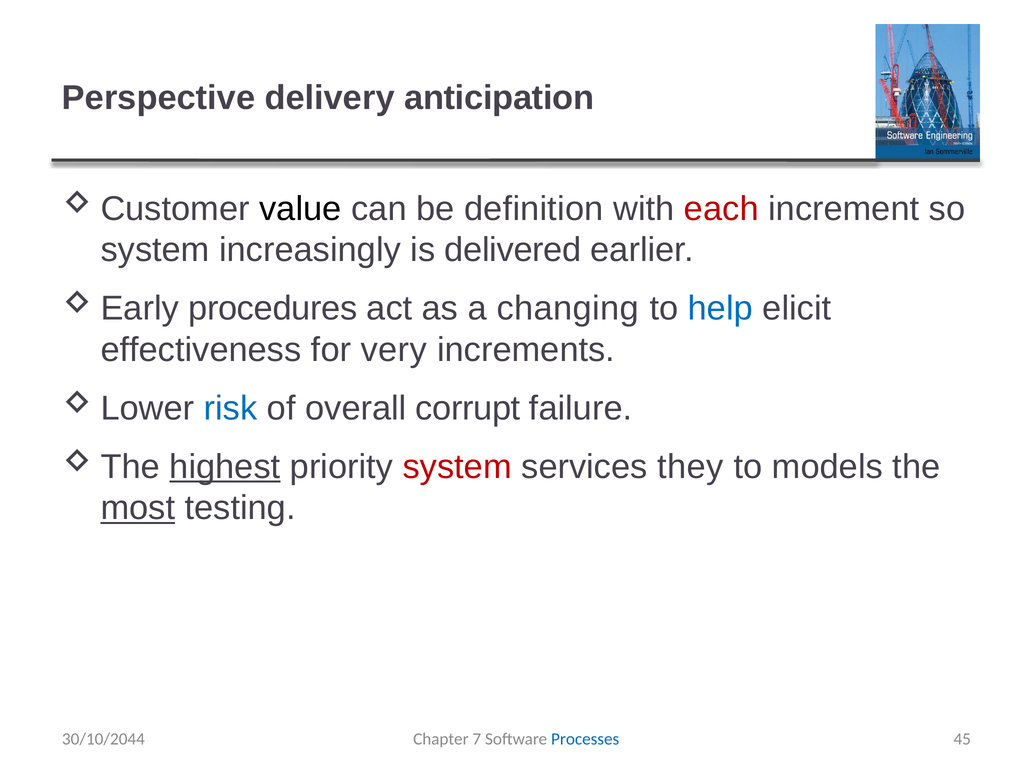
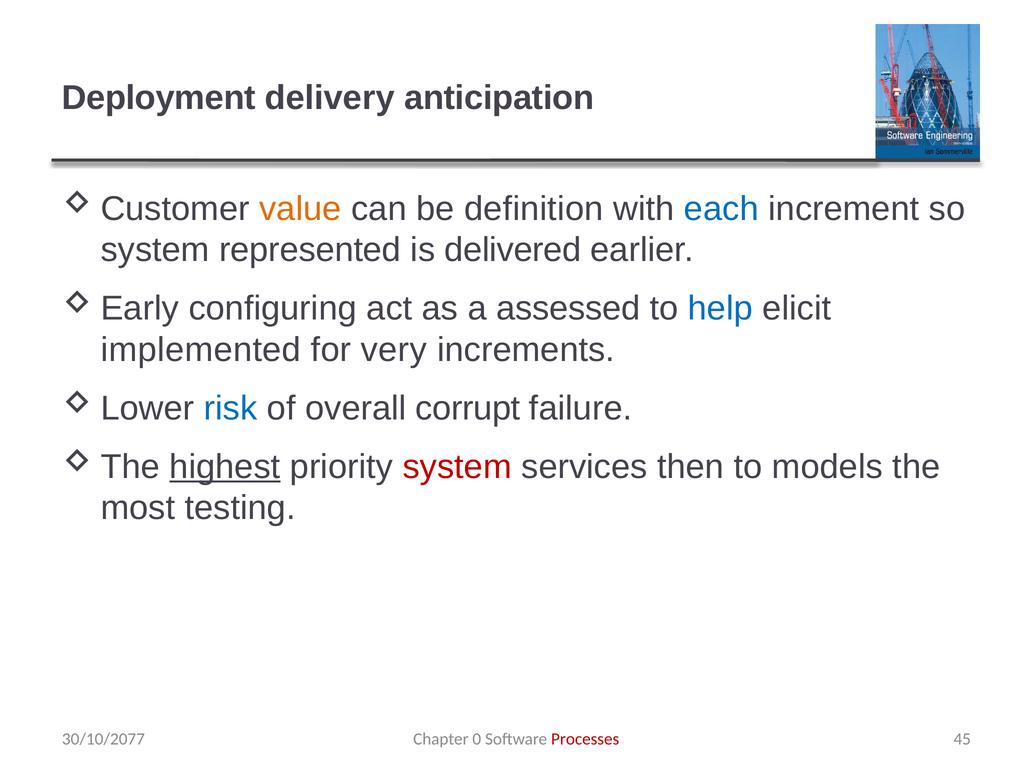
Perspective: Perspective -> Deployment (159, 98)
value colour: black -> orange (300, 209)
each colour: red -> blue (721, 209)
increasingly: increasingly -> represented (310, 250)
procedures: procedures -> configuring (273, 309)
changing: changing -> assessed (568, 309)
effectiveness: effectiveness -> implemented (201, 350)
they: they -> then (691, 467)
most underline: present -> none (138, 509)
30/10/2044: 30/10/2044 -> 30/10/2077 (103, 740)
7: 7 -> 0 (477, 740)
Processes colour: blue -> red (585, 740)
